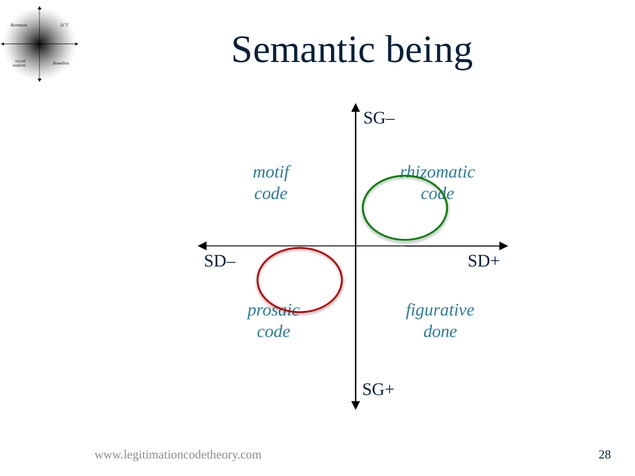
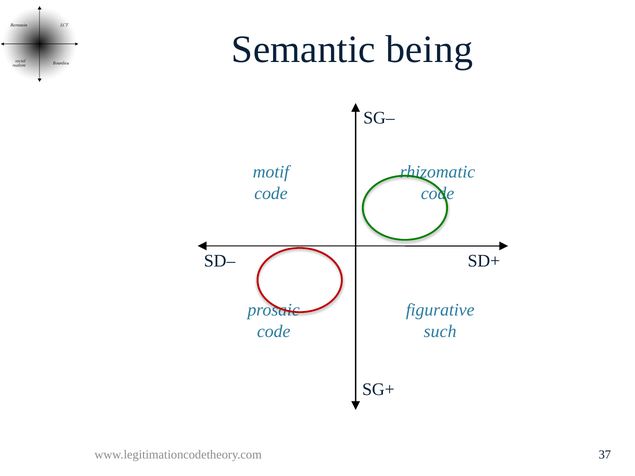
done: done -> such (440, 331)
28: 28 -> 37 (605, 455)
